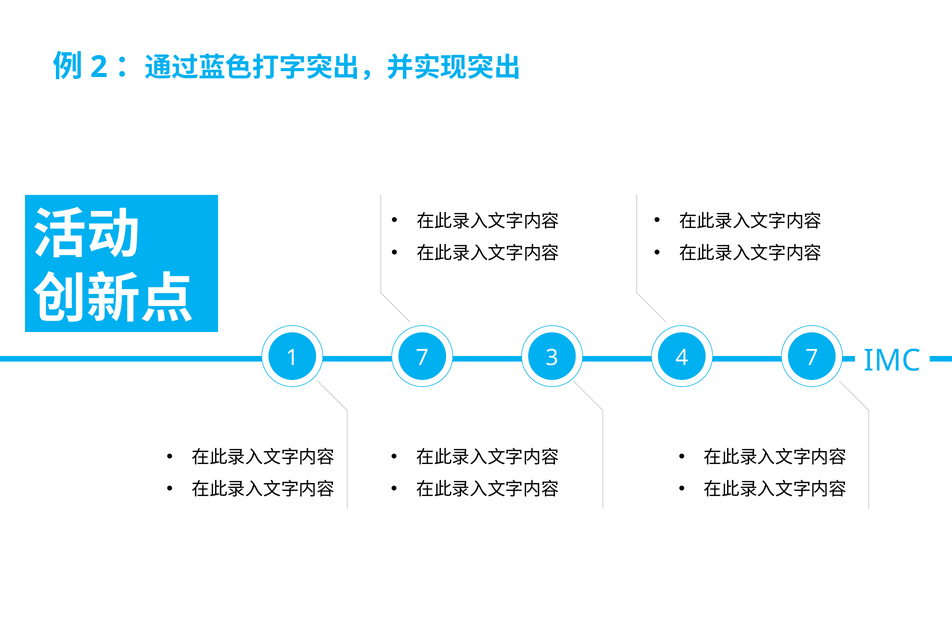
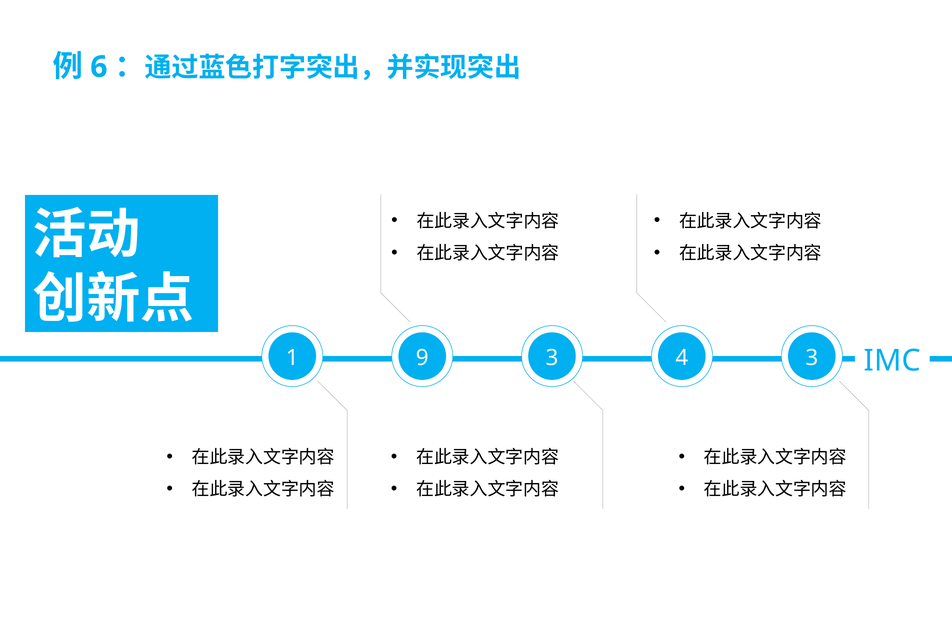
2: 2 -> 6 (99, 67)
1 7: 7 -> 9 (422, 357)
4 7: 7 -> 3 (812, 357)
